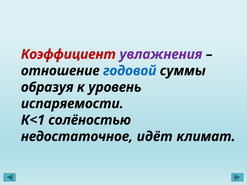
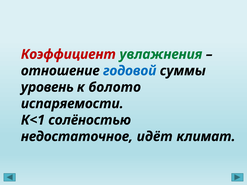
увлажнения colour: purple -> green (161, 54)
образуя: образуя -> уровень (47, 87)
уровень: уровень -> болото (115, 87)
